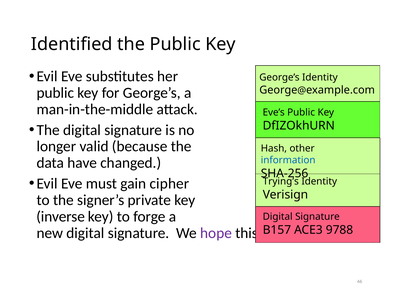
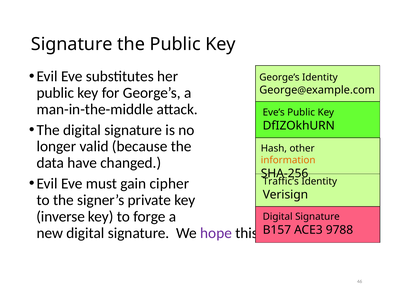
Identified: Identified -> Signature (72, 44)
information colour: blue -> orange (288, 160)
Trying’s: Trying’s -> Traffic’s (281, 181)
